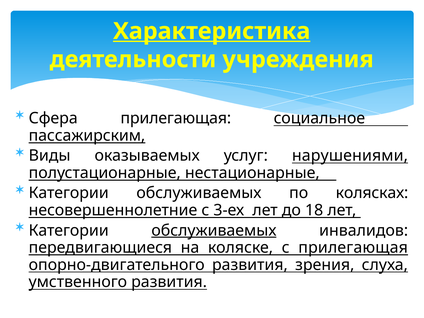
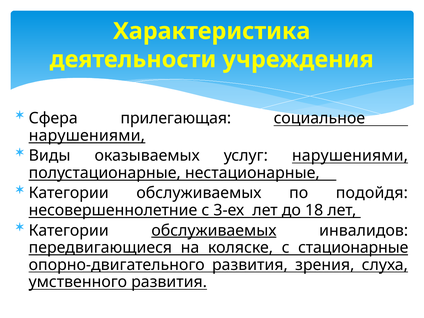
Характеристика underline: present -> none (212, 31)
пассажирским: пассажирским -> нарушениями (87, 136)
колясках: колясках -> подойдя (372, 193)
с прилегающая: прилегающая -> стационарные (353, 248)
